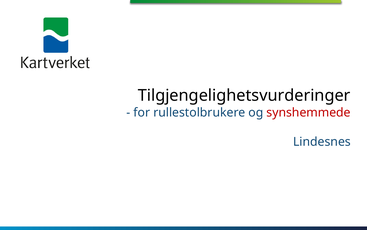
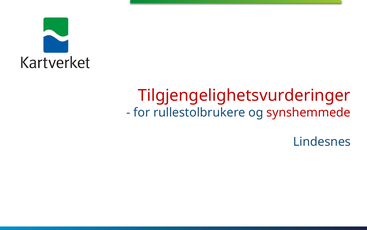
Tilgjengelighetsvurderinger colour: black -> red (244, 95)
